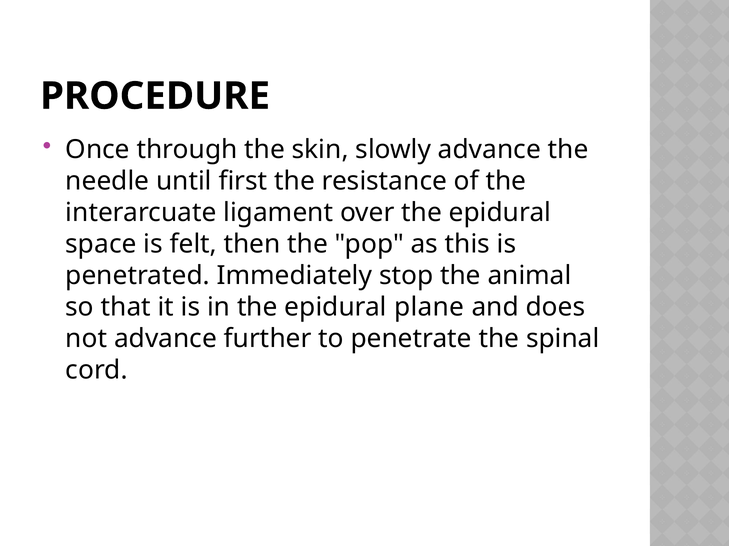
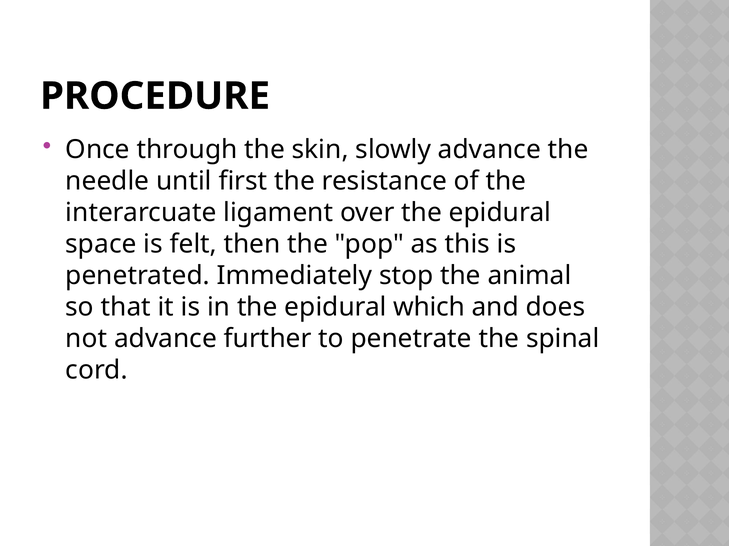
plane: plane -> which (429, 307)
